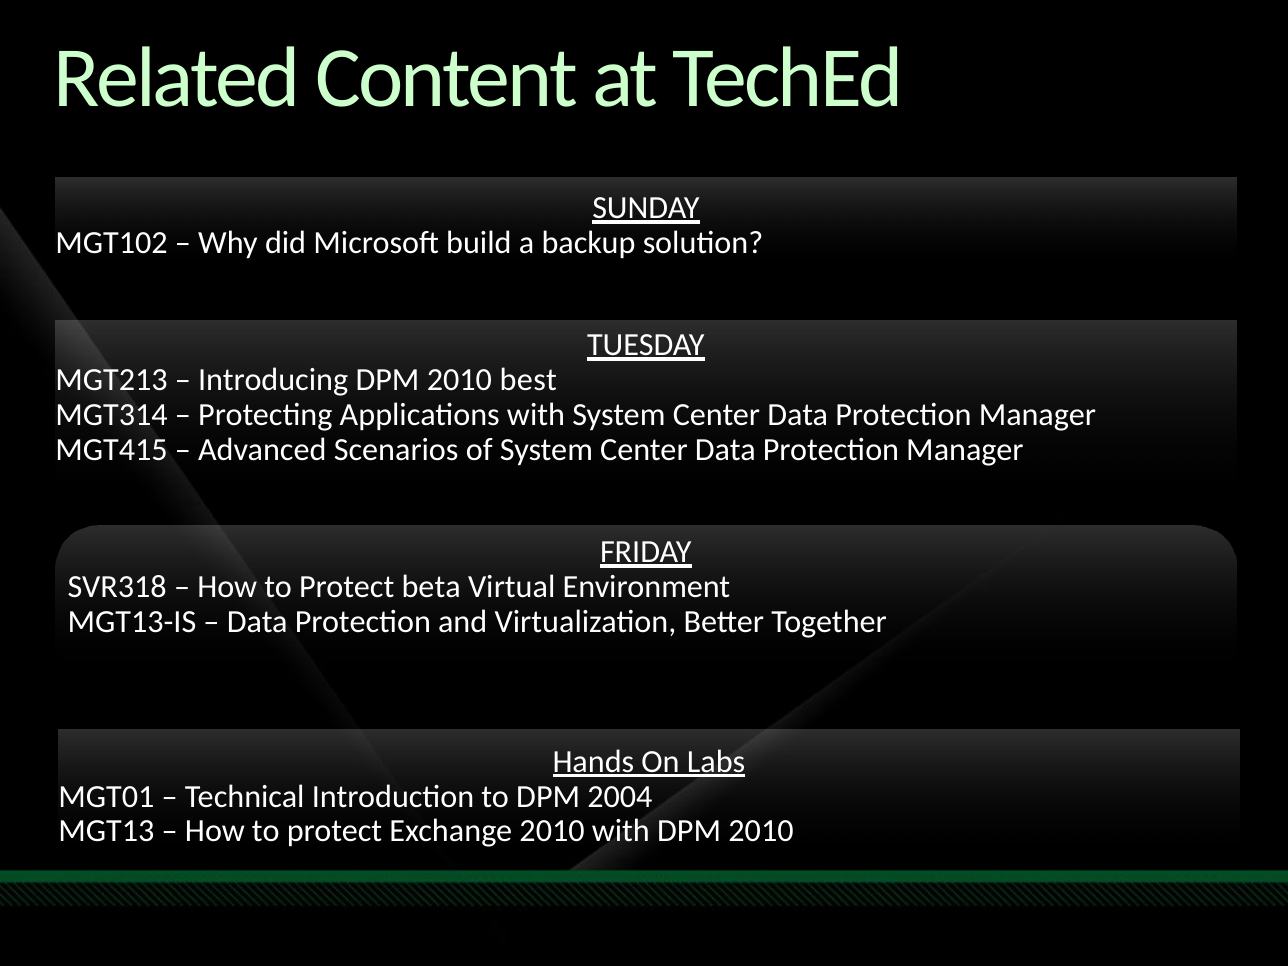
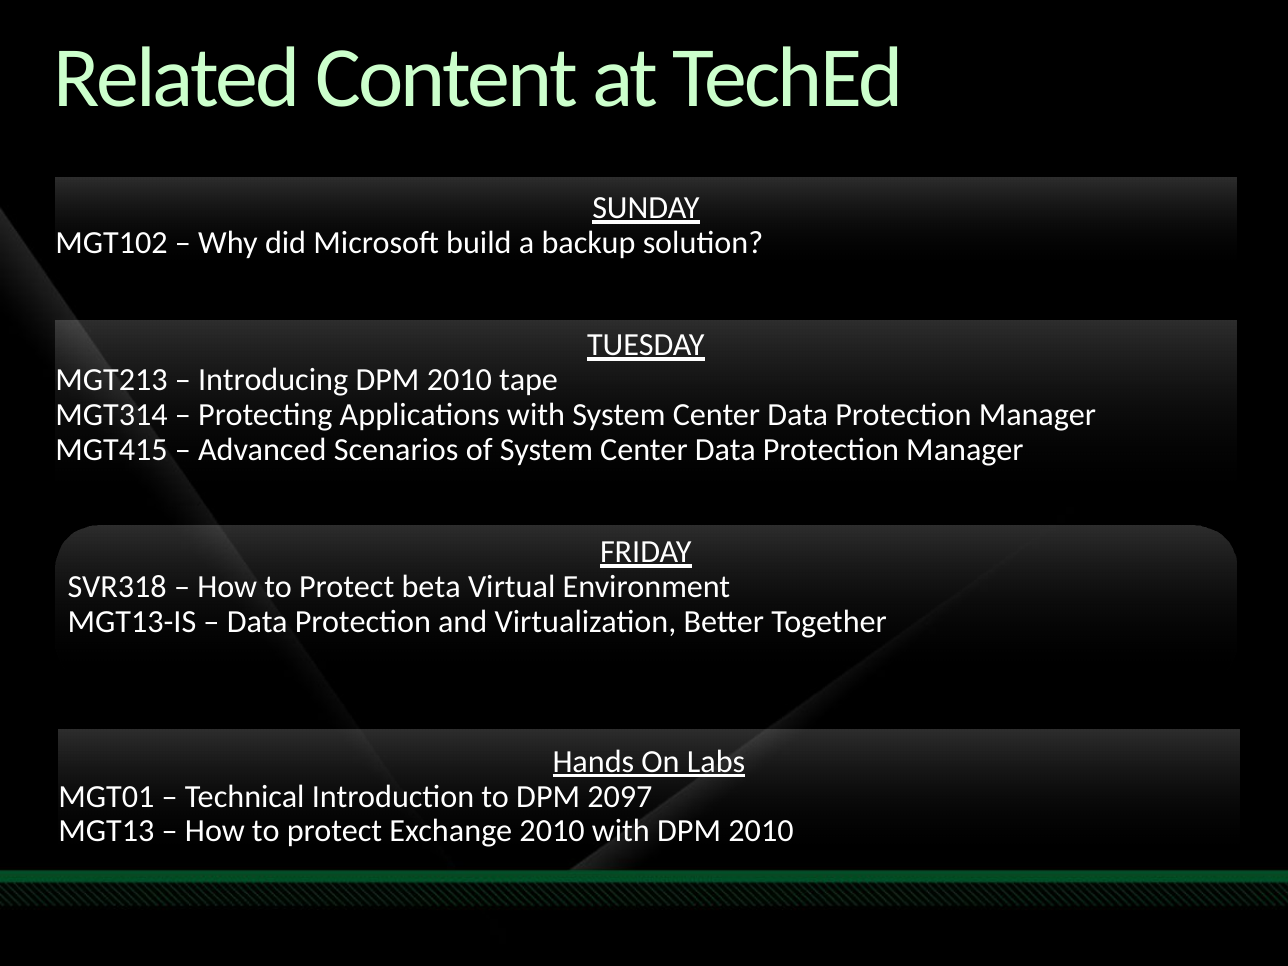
best: best -> tape (529, 380)
2004: 2004 -> 2097 (620, 797)
